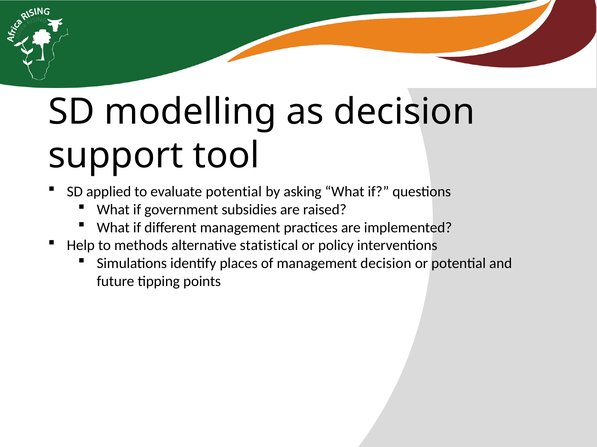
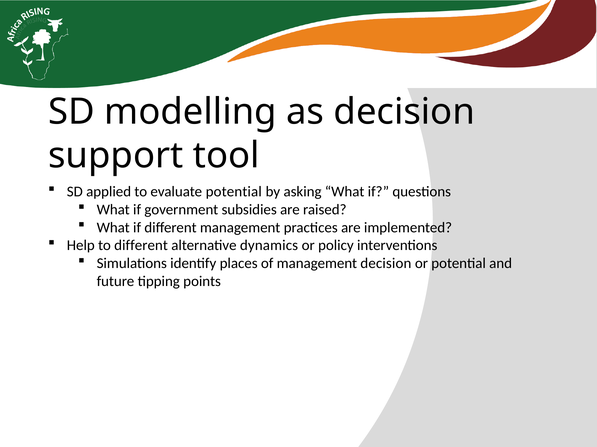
to methods: methods -> different (141, 246)
statistical: statistical -> dynamics (269, 246)
